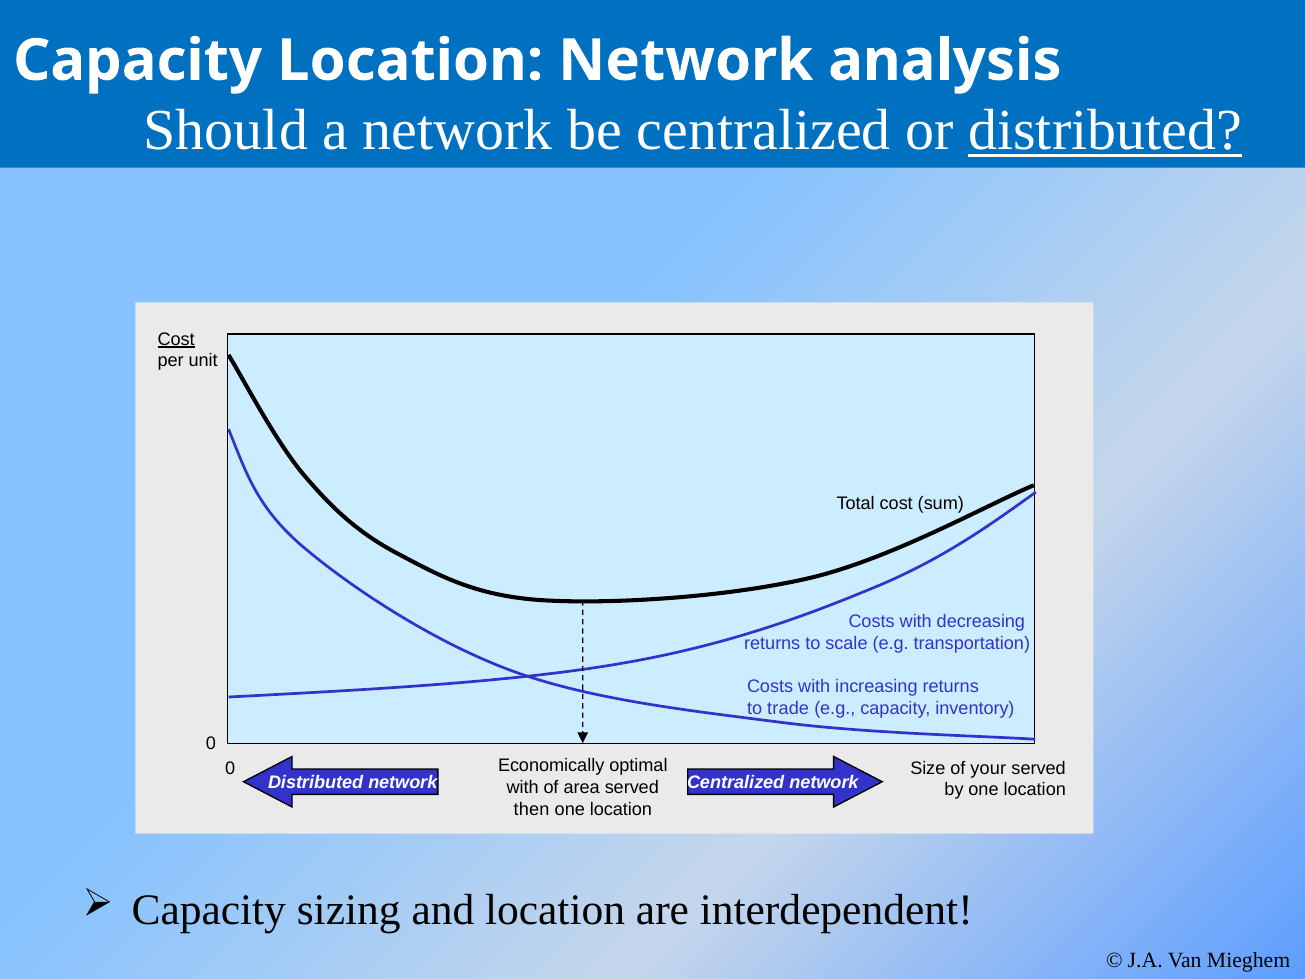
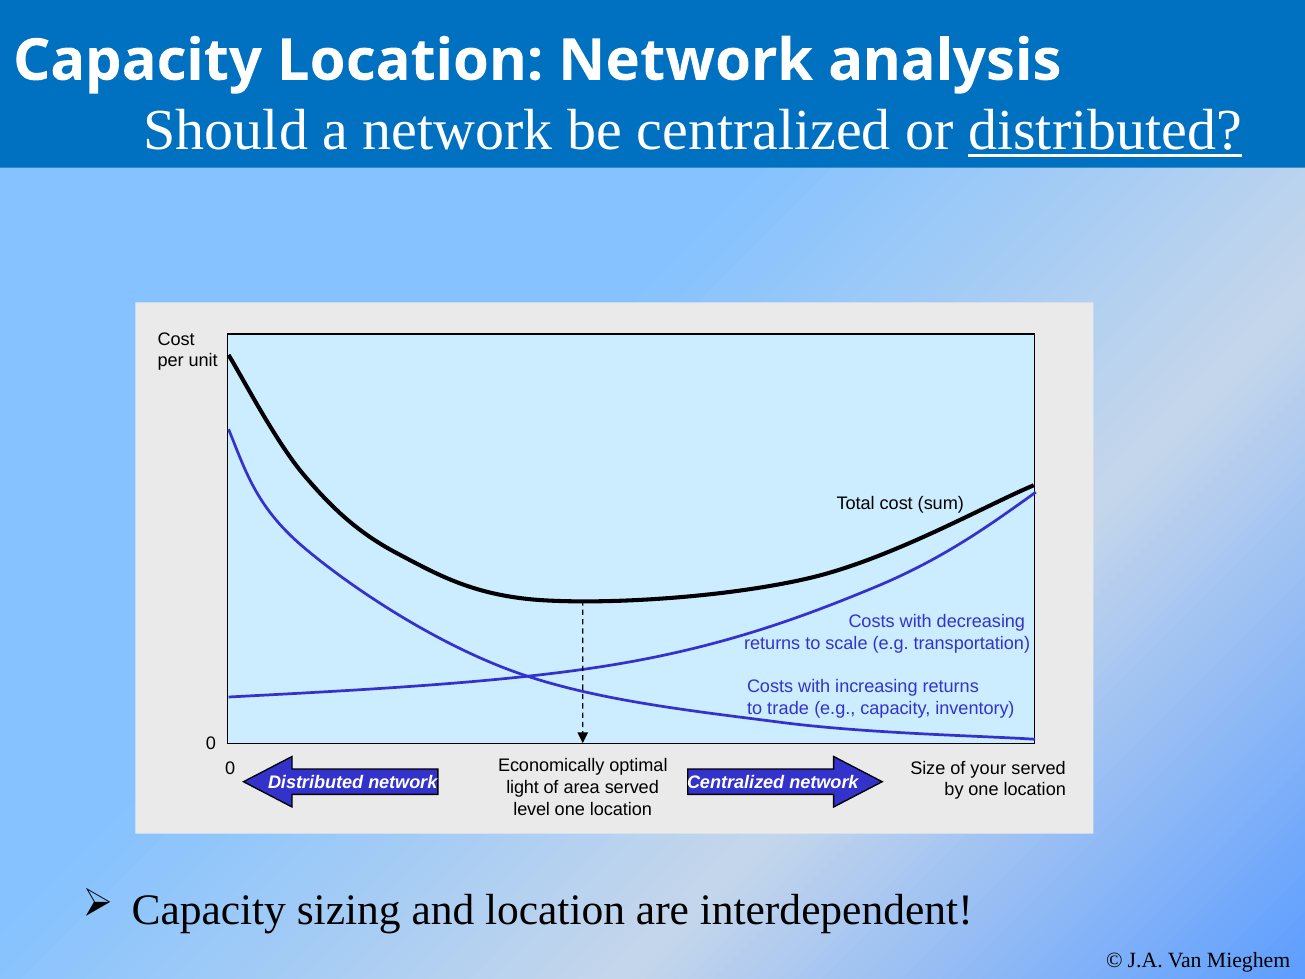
Cost underline: present -> none (176, 339)
with: with -> light (523, 787)
then: then -> level (532, 809)
